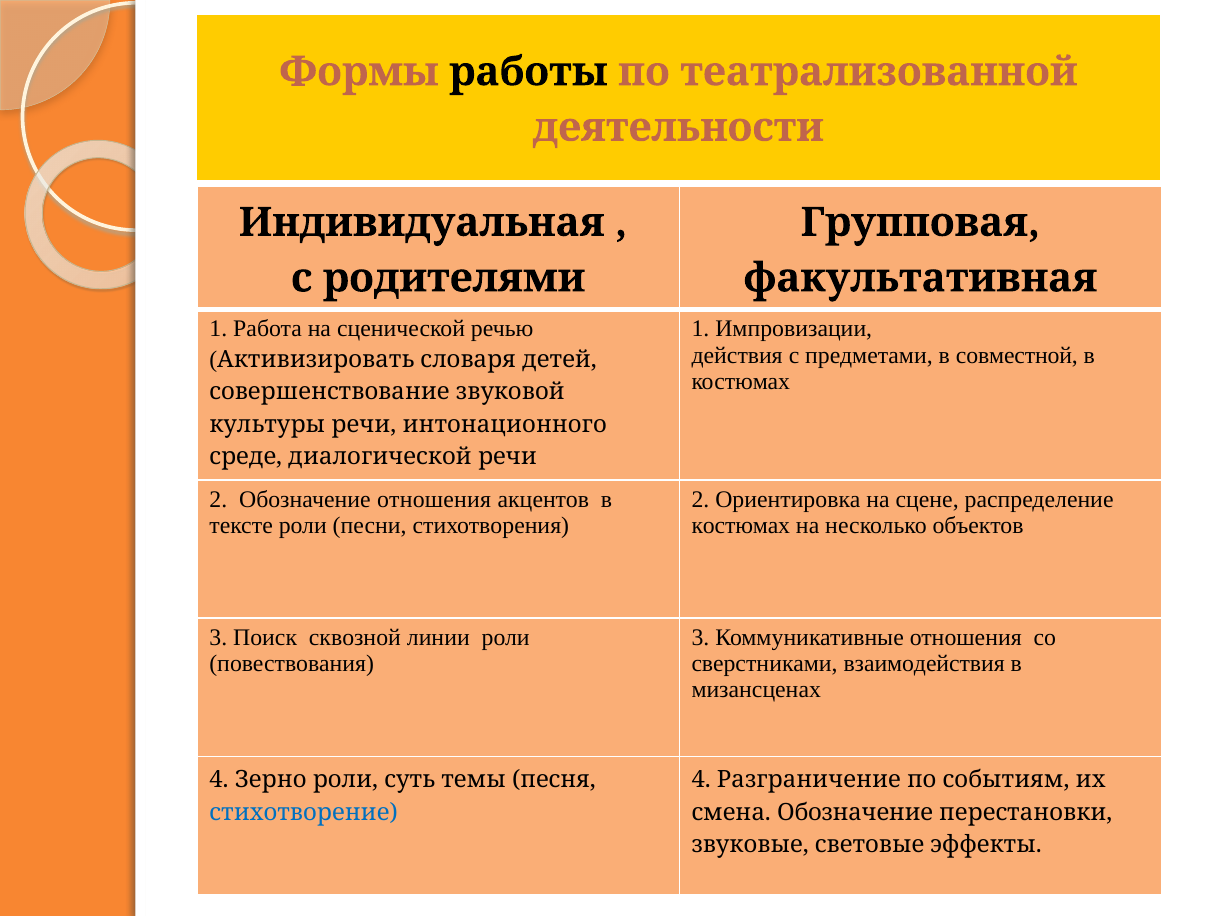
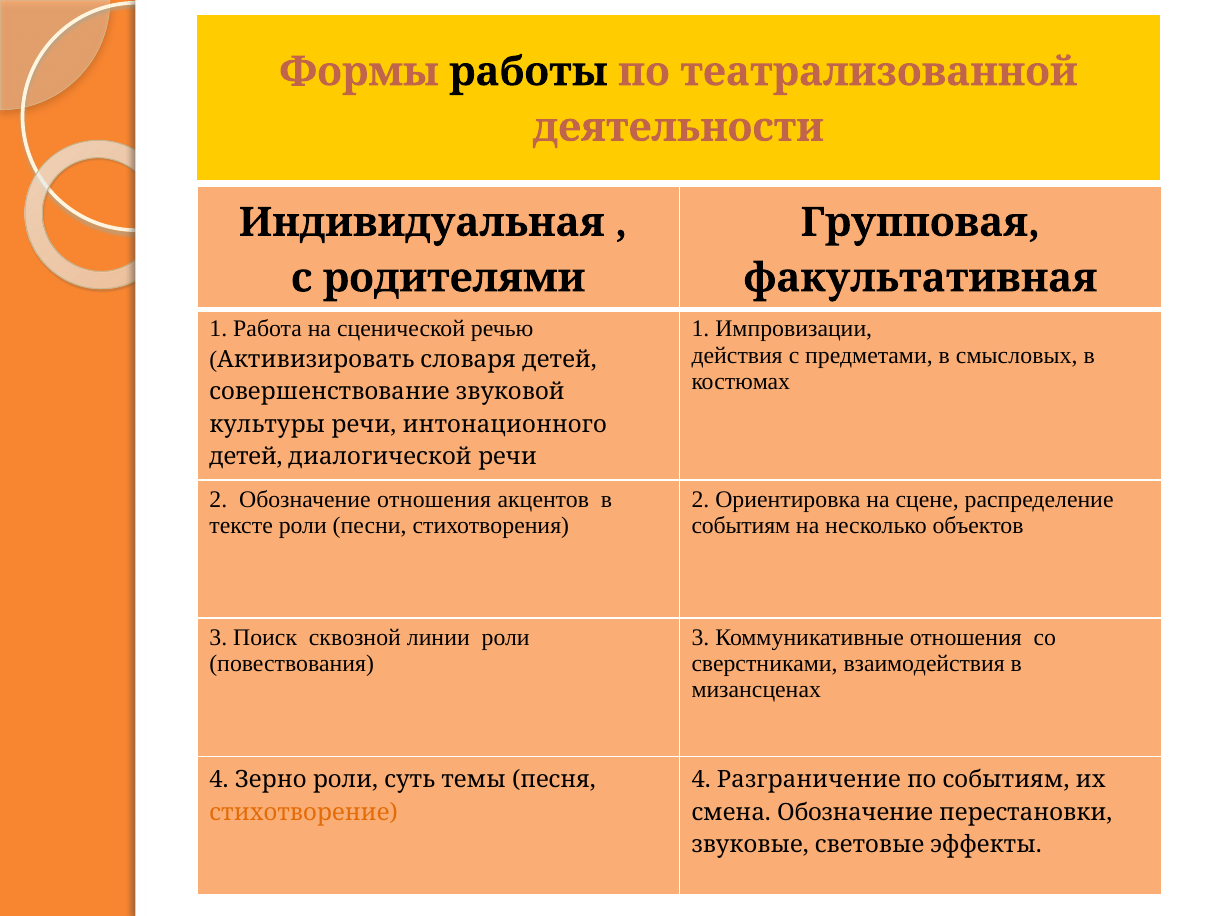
совместной: совместной -> смысловых (1017, 356)
среде: среде -> детей (246, 457)
костюмах: костюмах -> событиям (741, 526)
стихотворение colour: blue -> orange (304, 813)
